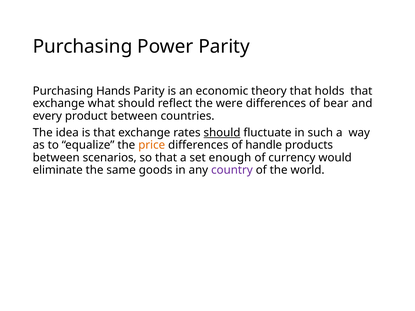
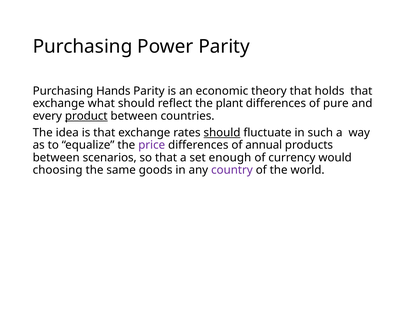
were: were -> plant (229, 104)
bear: bear -> pure (336, 104)
product underline: none -> present (86, 116)
price colour: orange -> purple (152, 145)
handle: handle -> annual (264, 145)
eliminate: eliminate -> choosing (58, 170)
